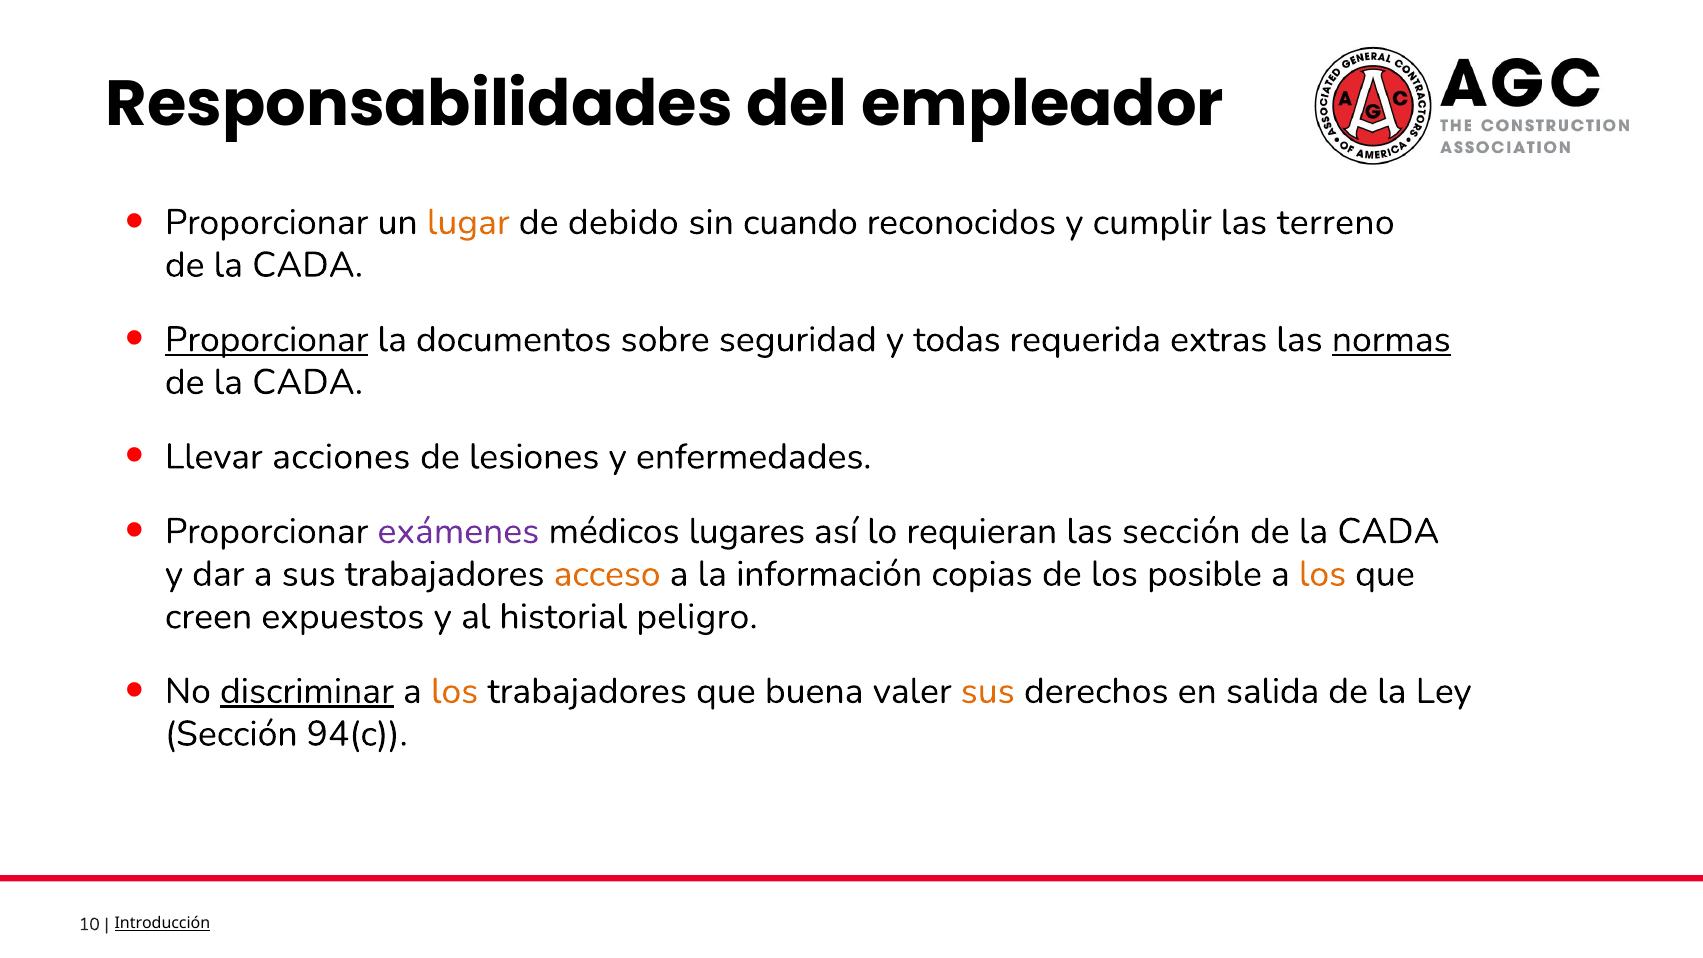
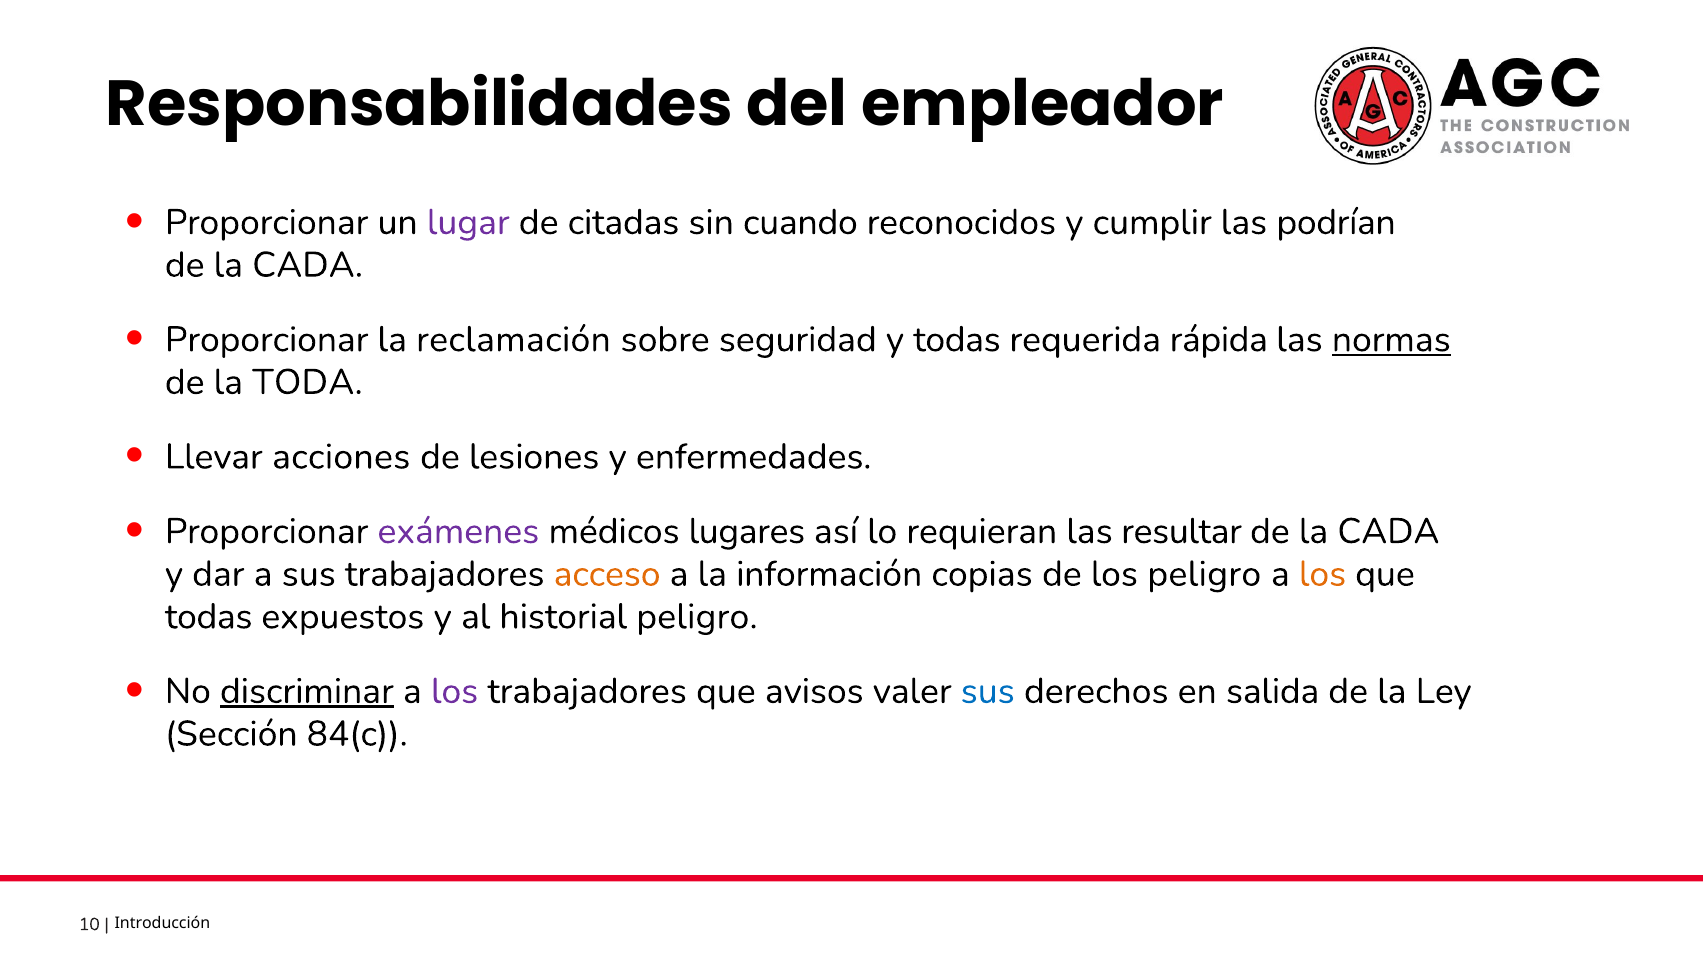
lugar colour: orange -> purple (468, 222)
debido: debido -> citadas (624, 222)
terreno: terreno -> podrían (1336, 222)
Proporcionar underline: present -> none (267, 339)
documentos: documentos -> reclamación (513, 339)
extras: extras -> rápida (1219, 339)
CADA: CADA -> TODA (307, 382)
las sección: sección -> resultar (1182, 531)
los posible: posible -> peligro (1204, 574)
creen: creen -> todas (209, 617)
los colour: orange -> purple (455, 691)
buena: buena -> avisos (814, 691)
sus colour: orange -> blue (988, 691)
94(c: 94(c -> 84(c (357, 734)
Introducción underline: present -> none (162, 923)
